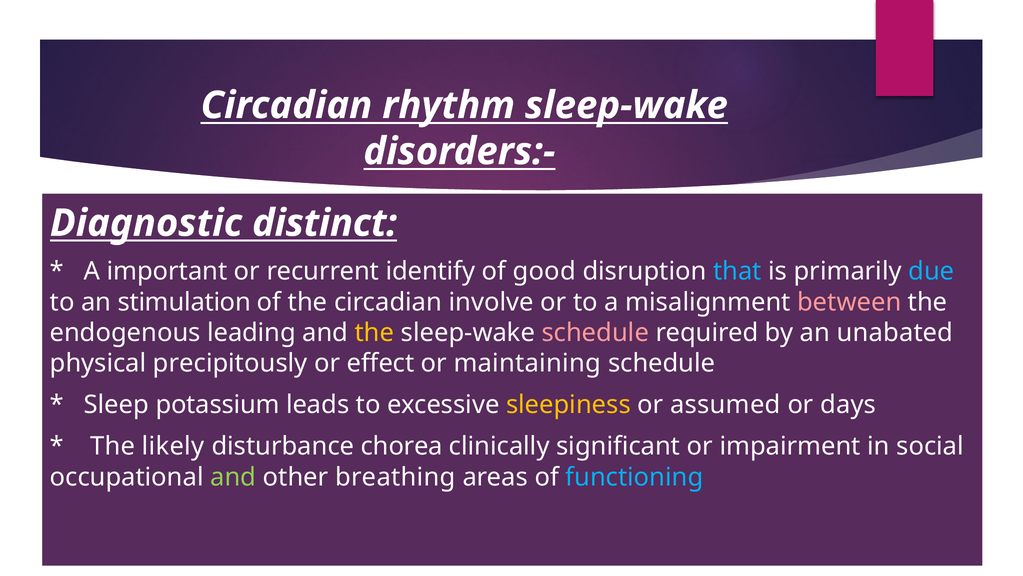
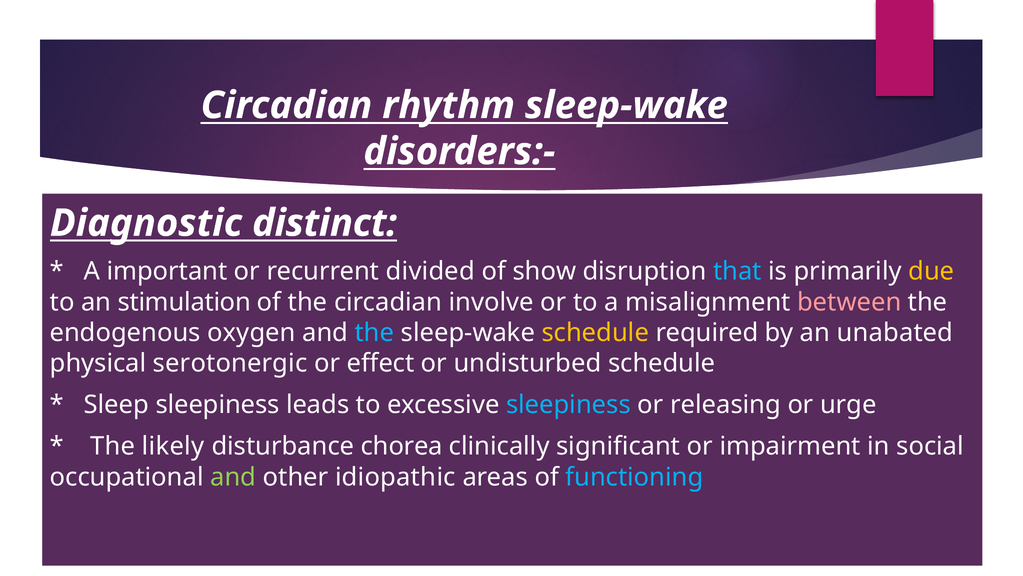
identify: identify -> divided (430, 271)
good: good -> show (544, 271)
due colour: light blue -> yellow (931, 271)
leading: leading -> oxygen (251, 332)
the colour: yellow -> light blue (374, 332)
schedule colour: pink -> yellow (595, 332)
precipitously: precipitously -> serotonergic (230, 363)
maintaining: maintaining -> undisturbed (528, 363)
Sleep potassium: potassium -> sleepiness (218, 405)
sleepiness colour: yellow -> light blue (568, 405)
assumed: assumed -> releasing (726, 405)
days: days -> urge (848, 405)
breathing: breathing -> idiopathic (395, 477)
